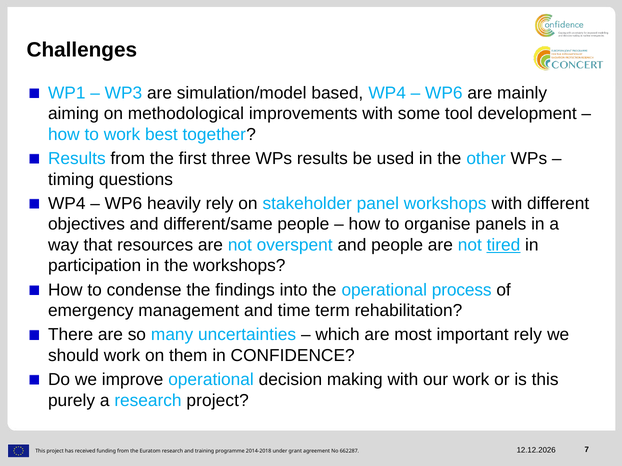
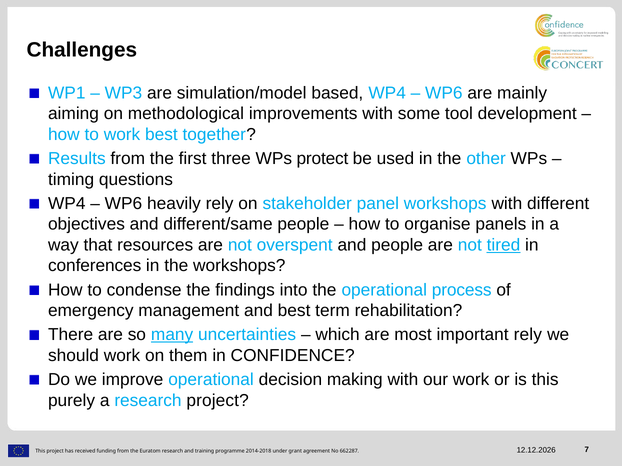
WPs results: results -> protect (322, 159)
participation: participation -> conferences (95, 266)
and time: time -> best (294, 311)
many underline: none -> present (172, 335)
